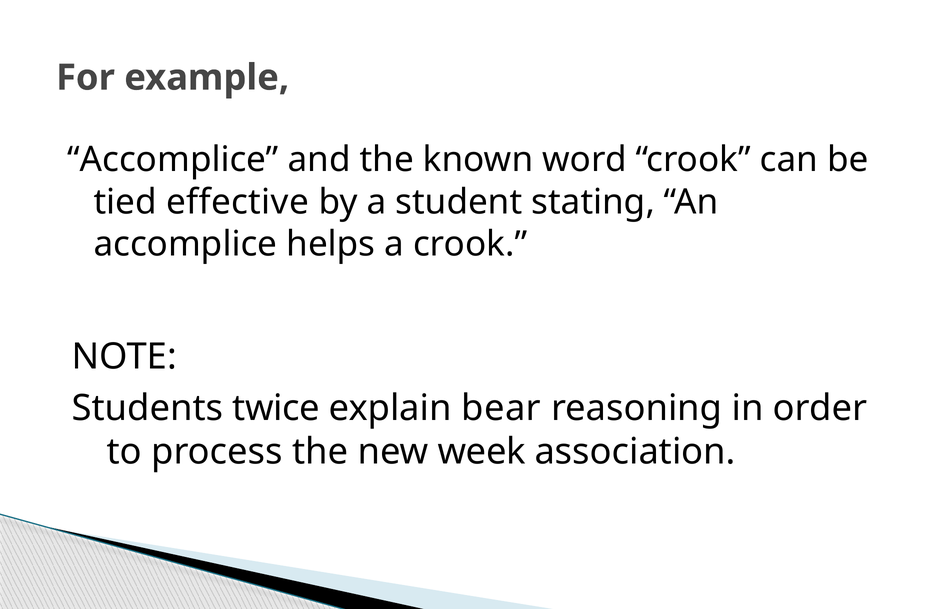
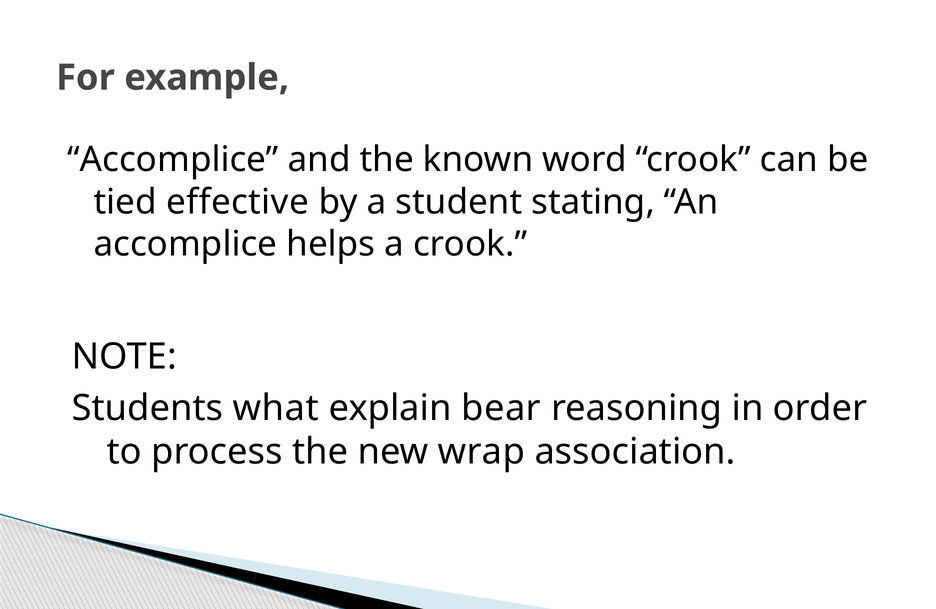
twice: twice -> what (276, 408)
week: week -> wrap (481, 451)
